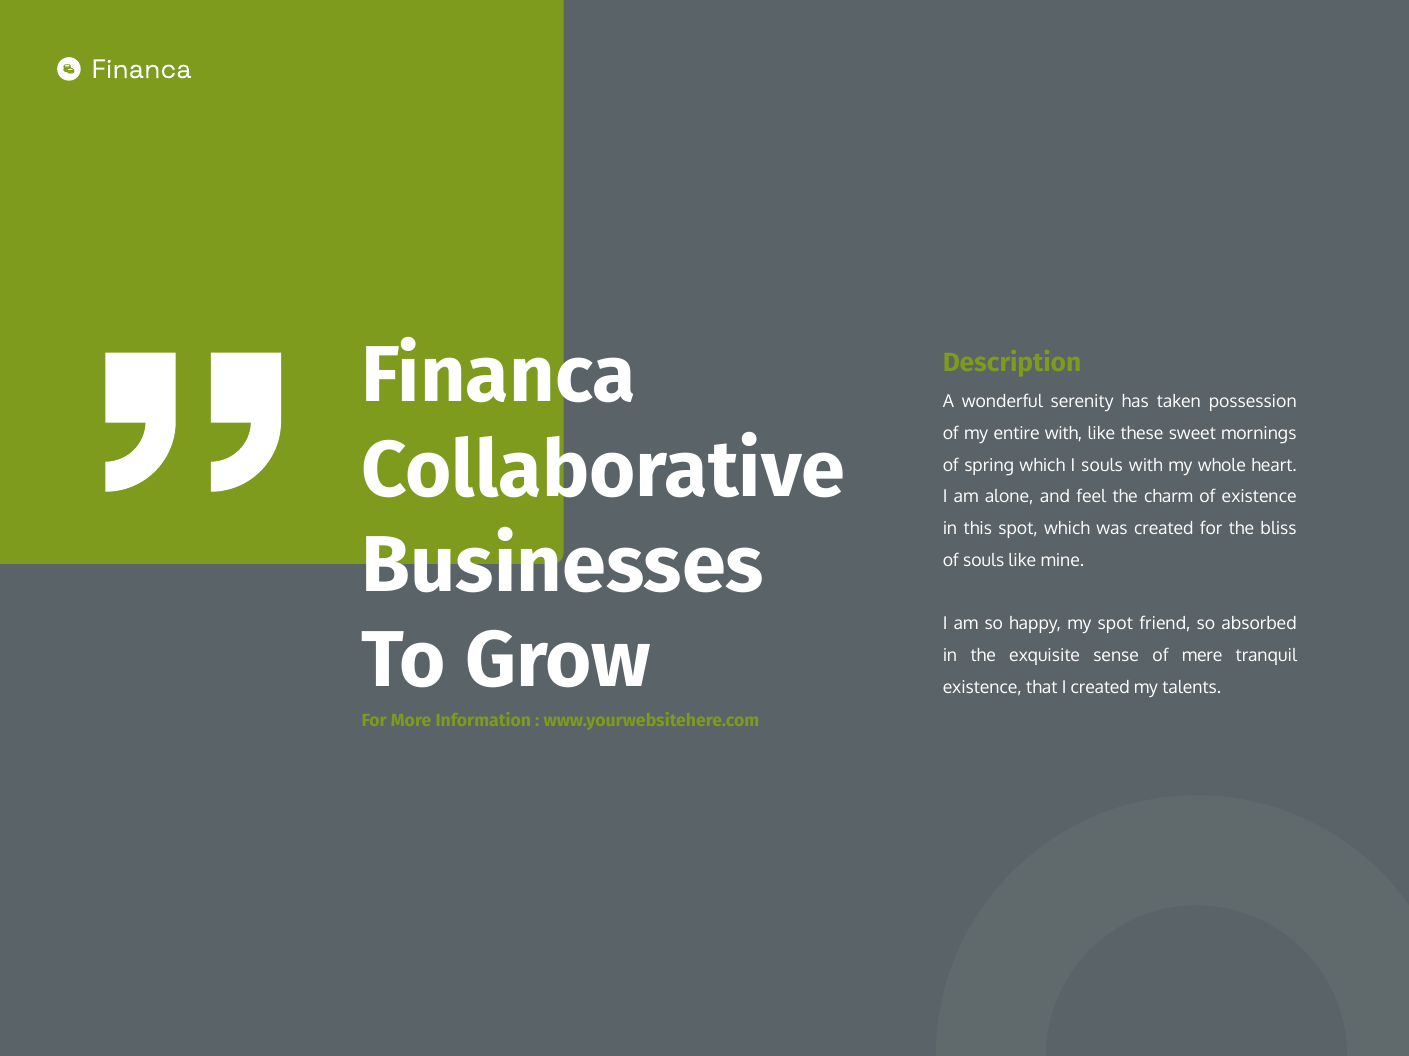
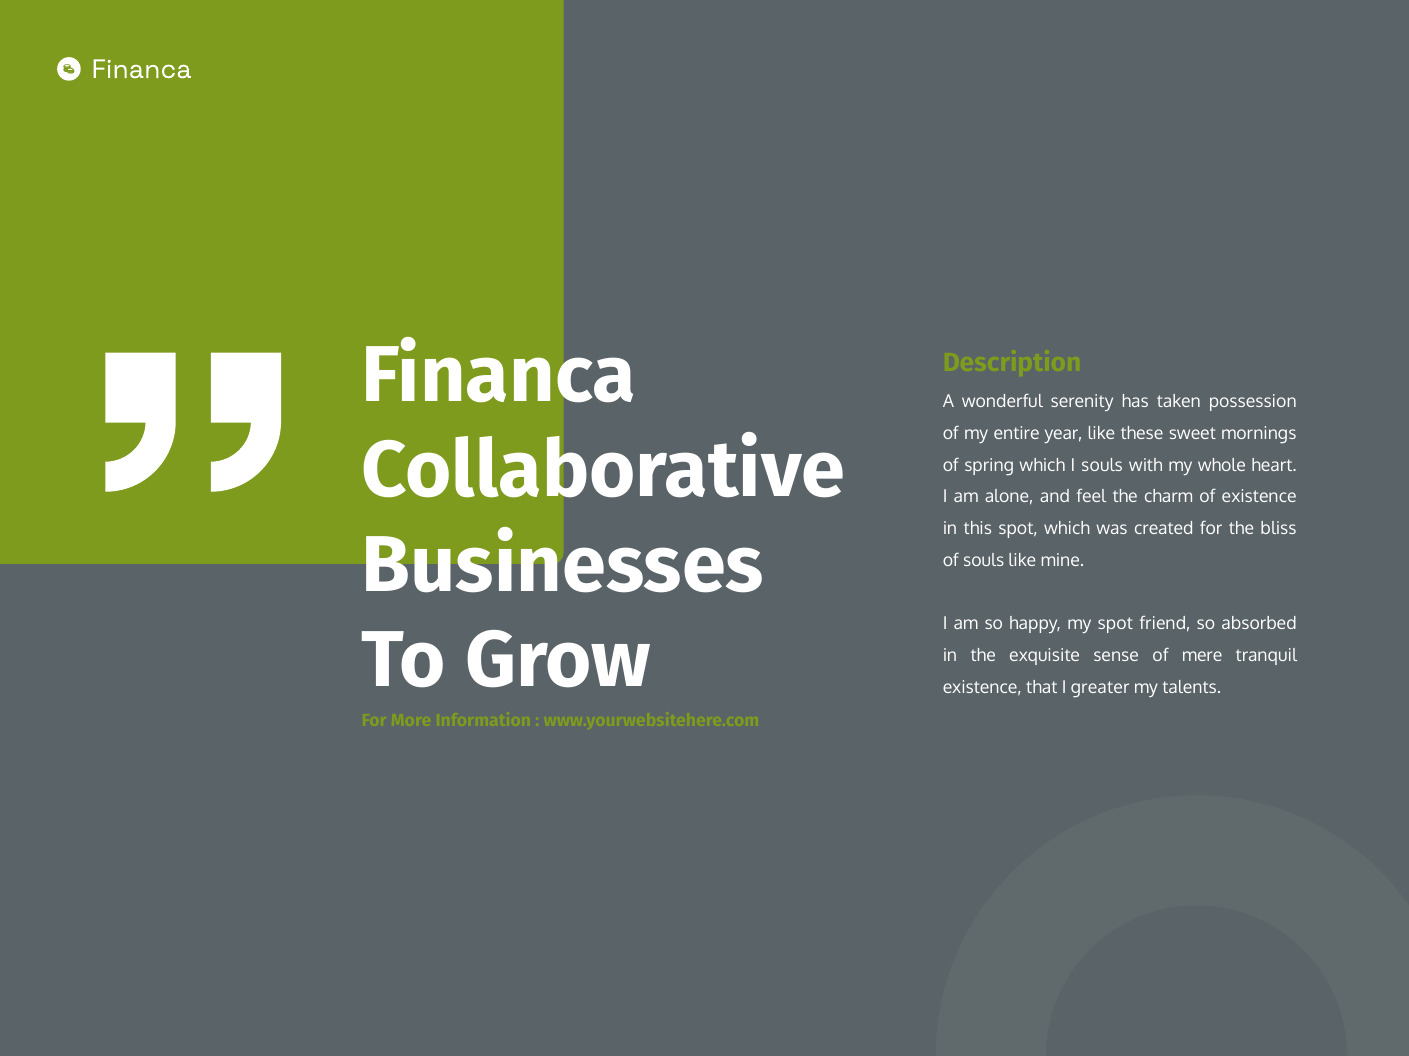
entire with: with -> year (1064, 434)
I created: created -> greater (1100, 688)
